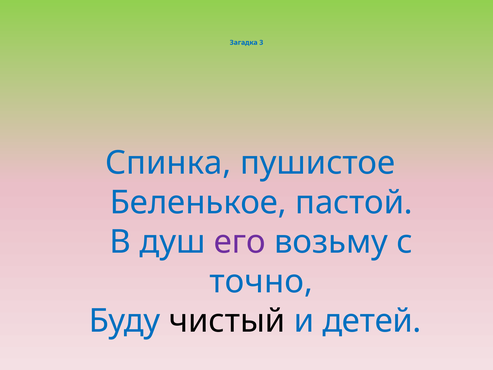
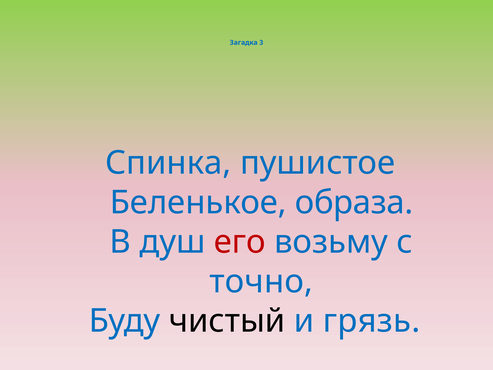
пастой: пастой -> образа (354, 202)
его colour: purple -> red (240, 242)
детей: детей -> грязь (372, 321)
